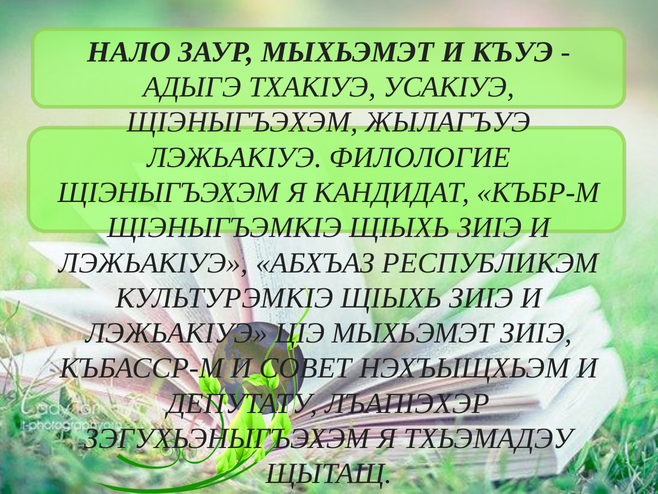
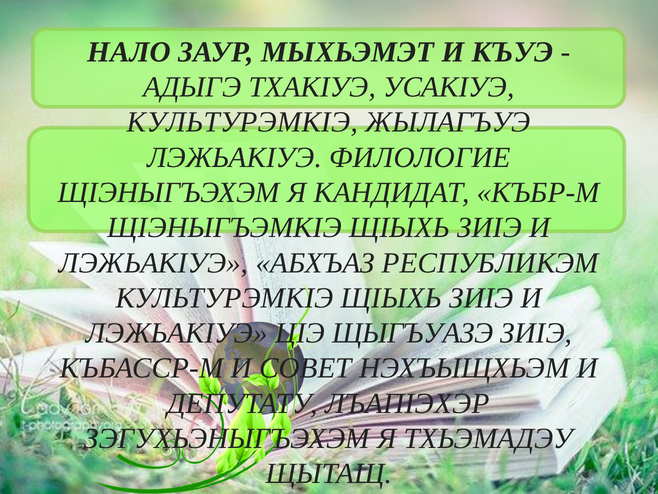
ЩӀЭНЫГЪЭХЭМ: ЩӀЭНЫГЪЭХЭМ -> КУЛЬТУРЭМКӀЭ (242, 122)
ЦӀЭ МЫХЬЭМЭТ: МЫХЬЭМЭТ -> ЩЫГЪУАЗЭ (413, 333)
